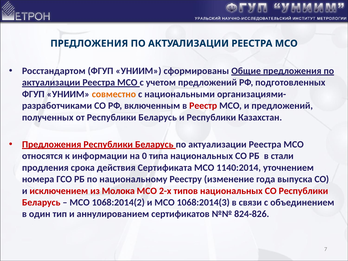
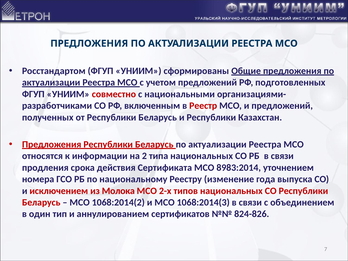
совместно colour: orange -> red (114, 94)
0: 0 -> 2 (144, 156)
РБ в стали: стали -> связи (282, 156)
1140:2014: 1140:2014 -> 8983:2014 (239, 168)
